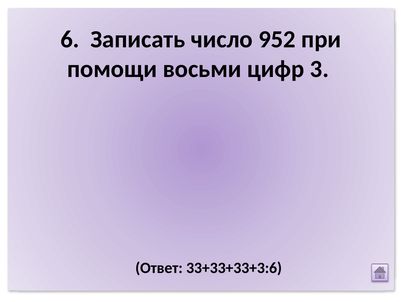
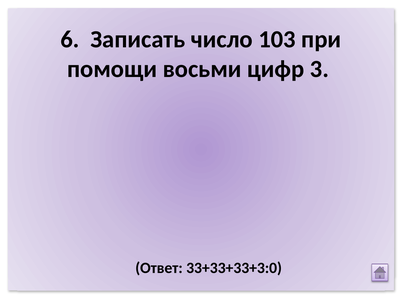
952: 952 -> 103 (277, 39)
33+33+33+3:6: 33+33+33+3:6 -> 33+33+33+3:0 (234, 268)
